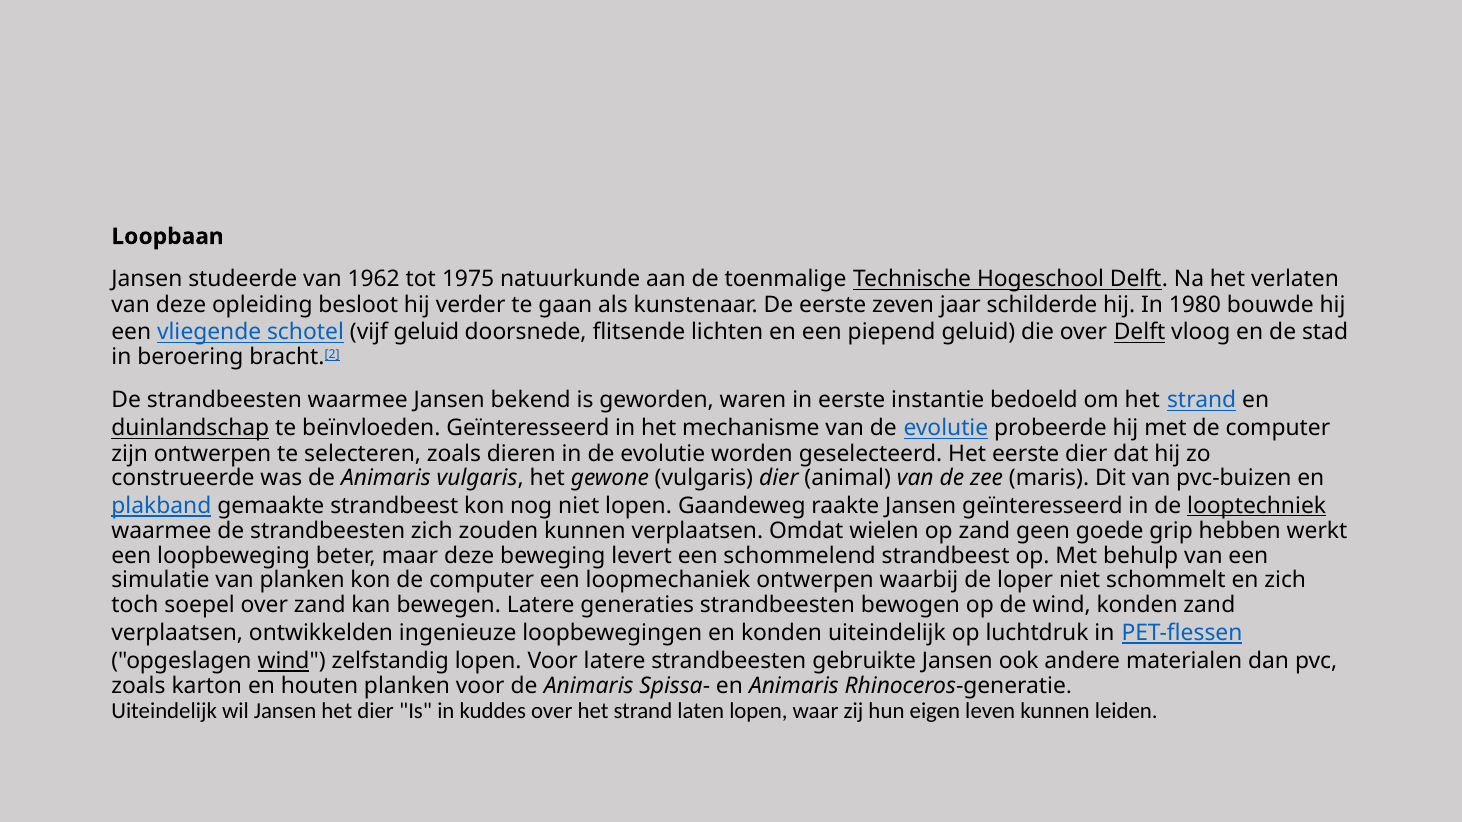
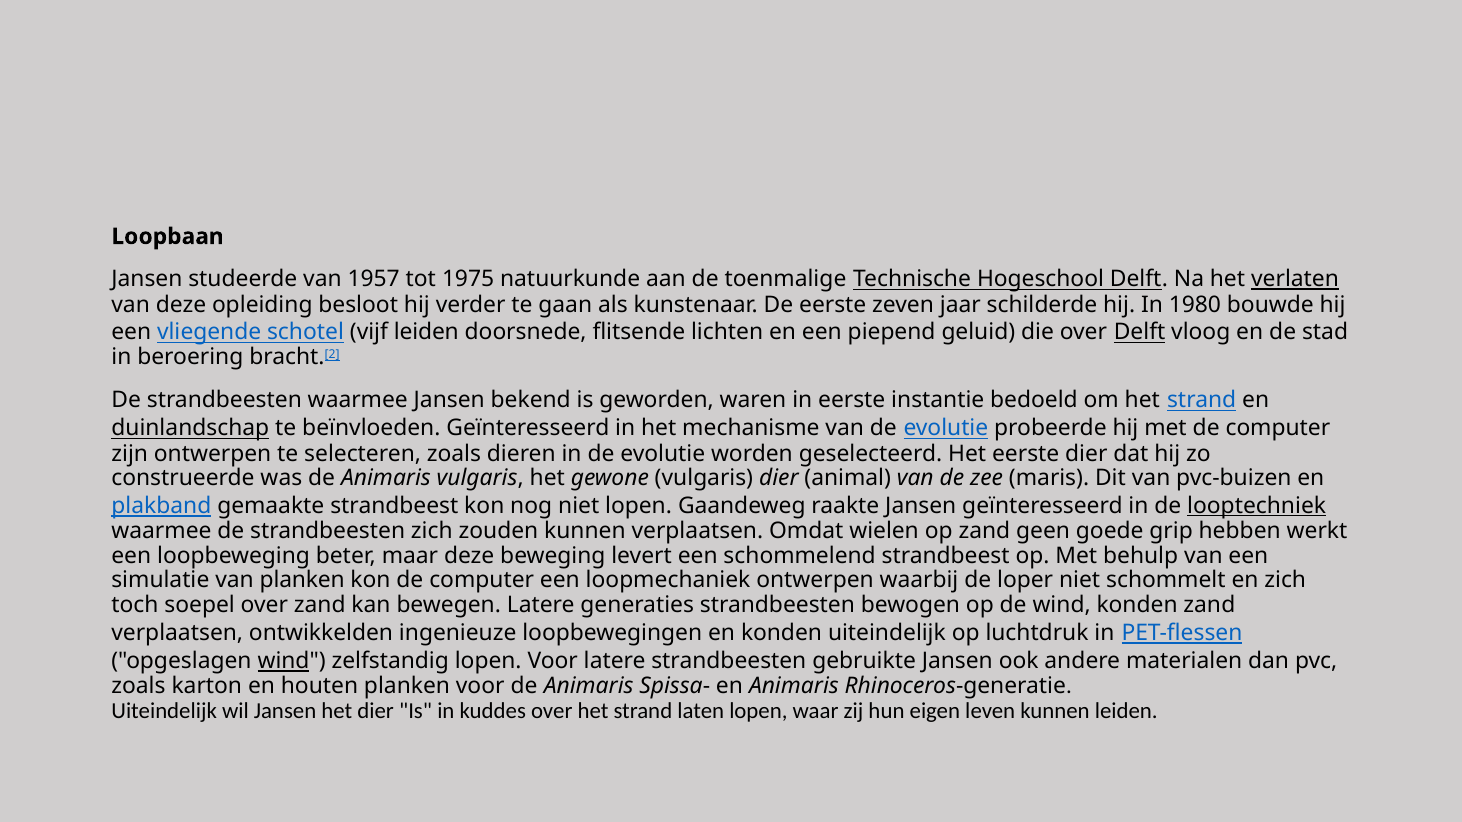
1962: 1962 -> 1957 (374, 279)
verlaten underline: none -> present (1295, 279)
vijf geluid: geluid -> leiden (426, 332)
